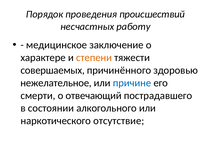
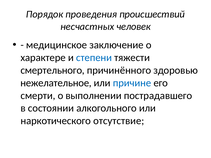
работу: работу -> человек (134, 27)
степени colour: orange -> blue (94, 58)
совершаемых: совершаемых -> смертельного (53, 70)
отвечающий: отвечающий -> выполнении (94, 96)
